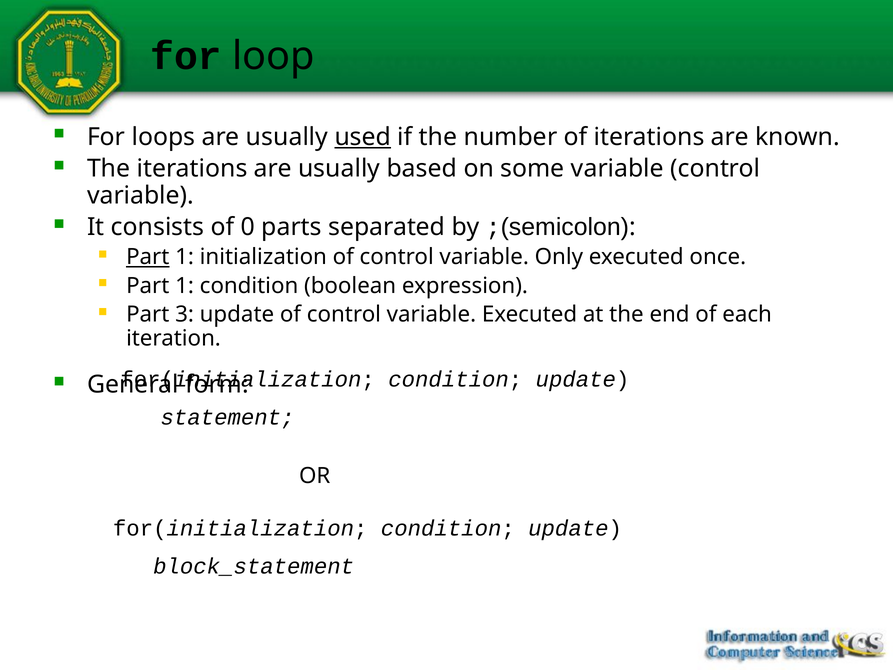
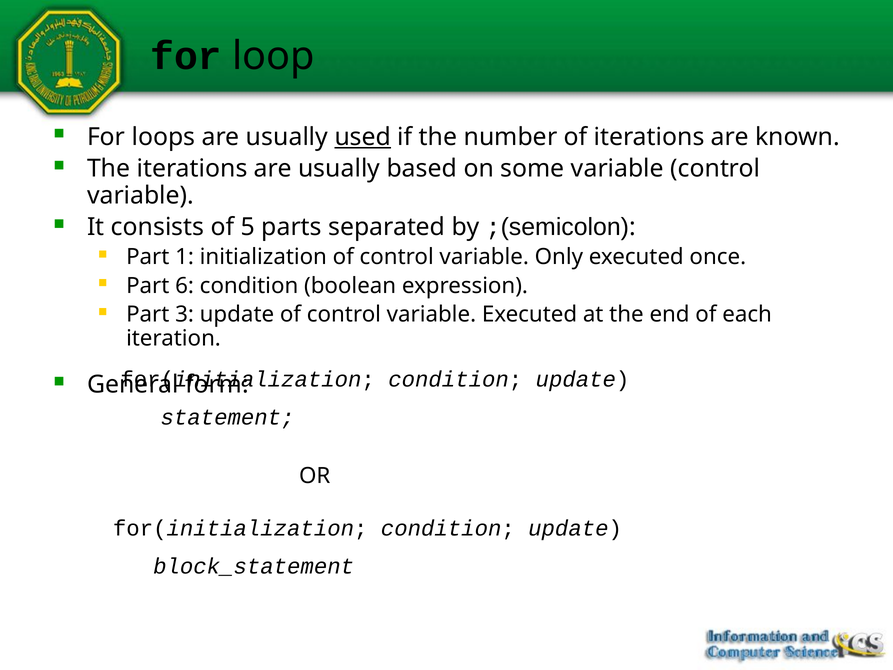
0: 0 -> 5 (248, 227)
Part underline: present -> none (148, 257)
1: 1 -> 6 (185, 286)
